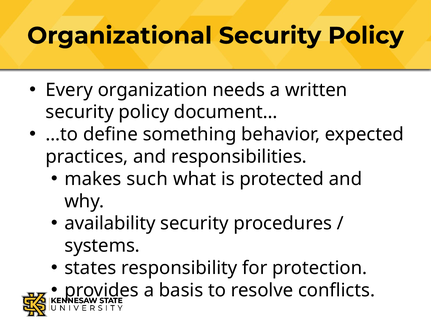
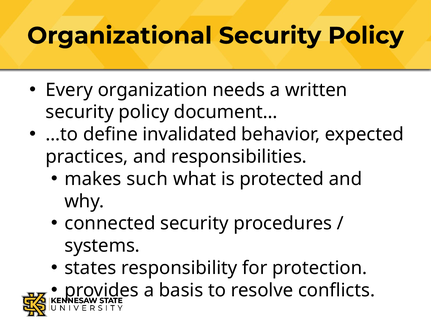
something: something -> invalidated (190, 135)
availability: availability -> connected (110, 224)
